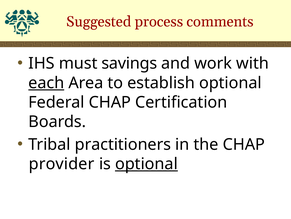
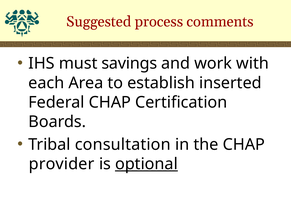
each underline: present -> none (46, 83)
establish optional: optional -> inserted (230, 83)
practitioners: practitioners -> consultation (123, 144)
